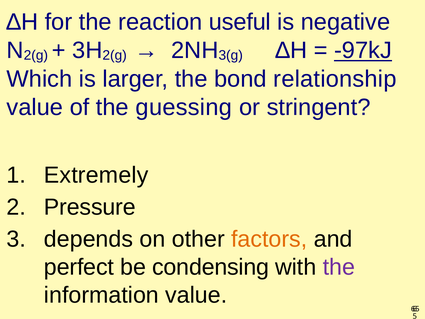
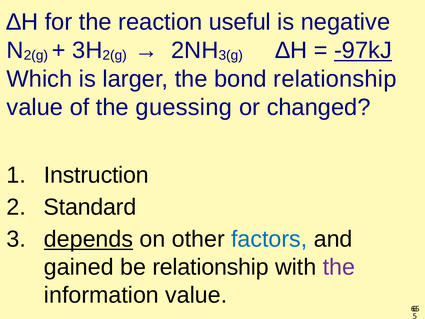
stringent: stringent -> changed (319, 107)
Extremely: Extremely -> Instruction (96, 175)
Pressure: Pressure -> Standard (90, 207)
depends underline: none -> present (89, 239)
factors colour: orange -> blue (269, 239)
perfect: perfect -> gained (79, 267)
be condensing: condensing -> relationship (211, 267)
